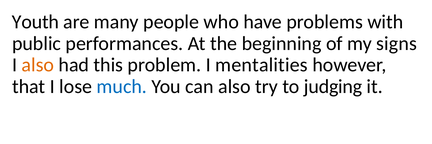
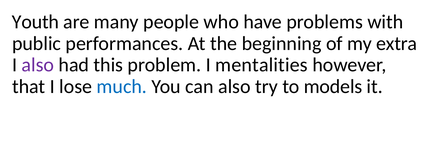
signs: signs -> extra (397, 43)
also colour: orange -> purple (38, 65)
judging: judging -> models (333, 87)
